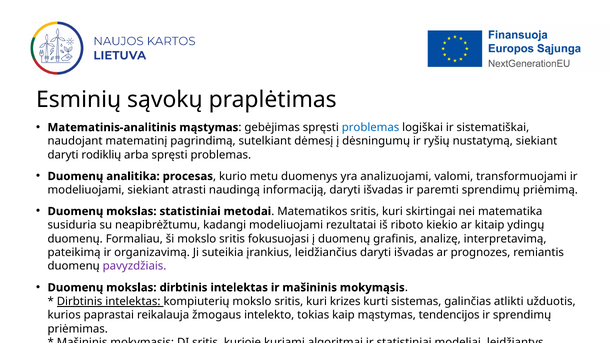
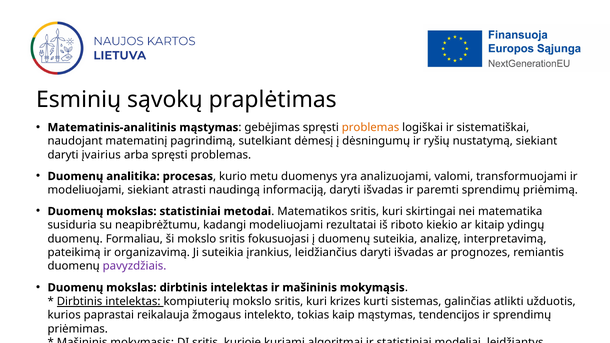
problemas colour: blue -> orange (371, 128)
rodiklių: rodiklių -> įvairius (101, 155)
duomenų grafinis: grafinis -> suteikia (395, 239)
